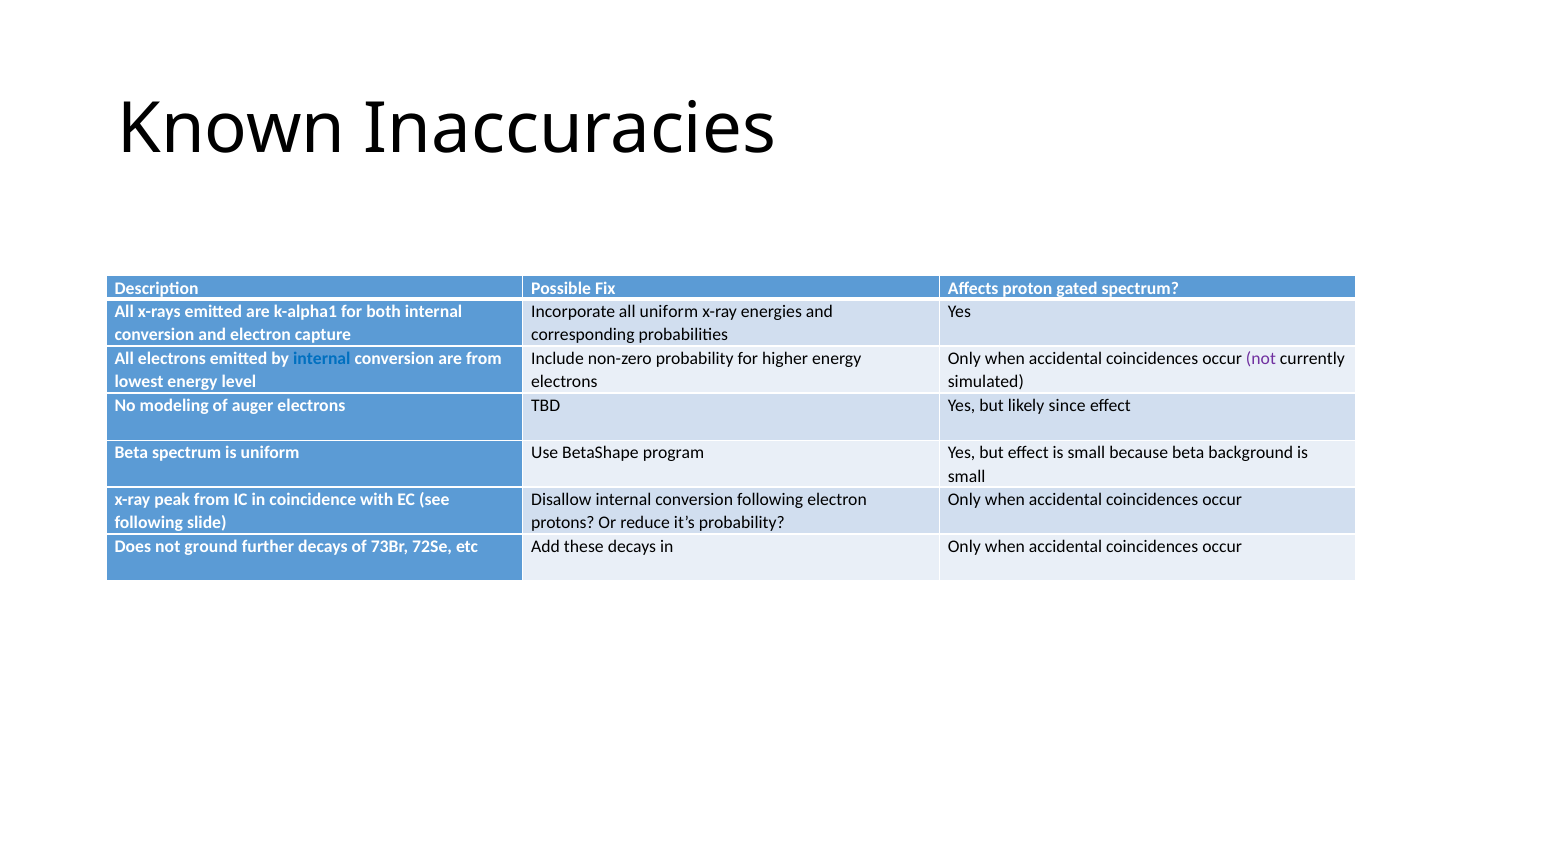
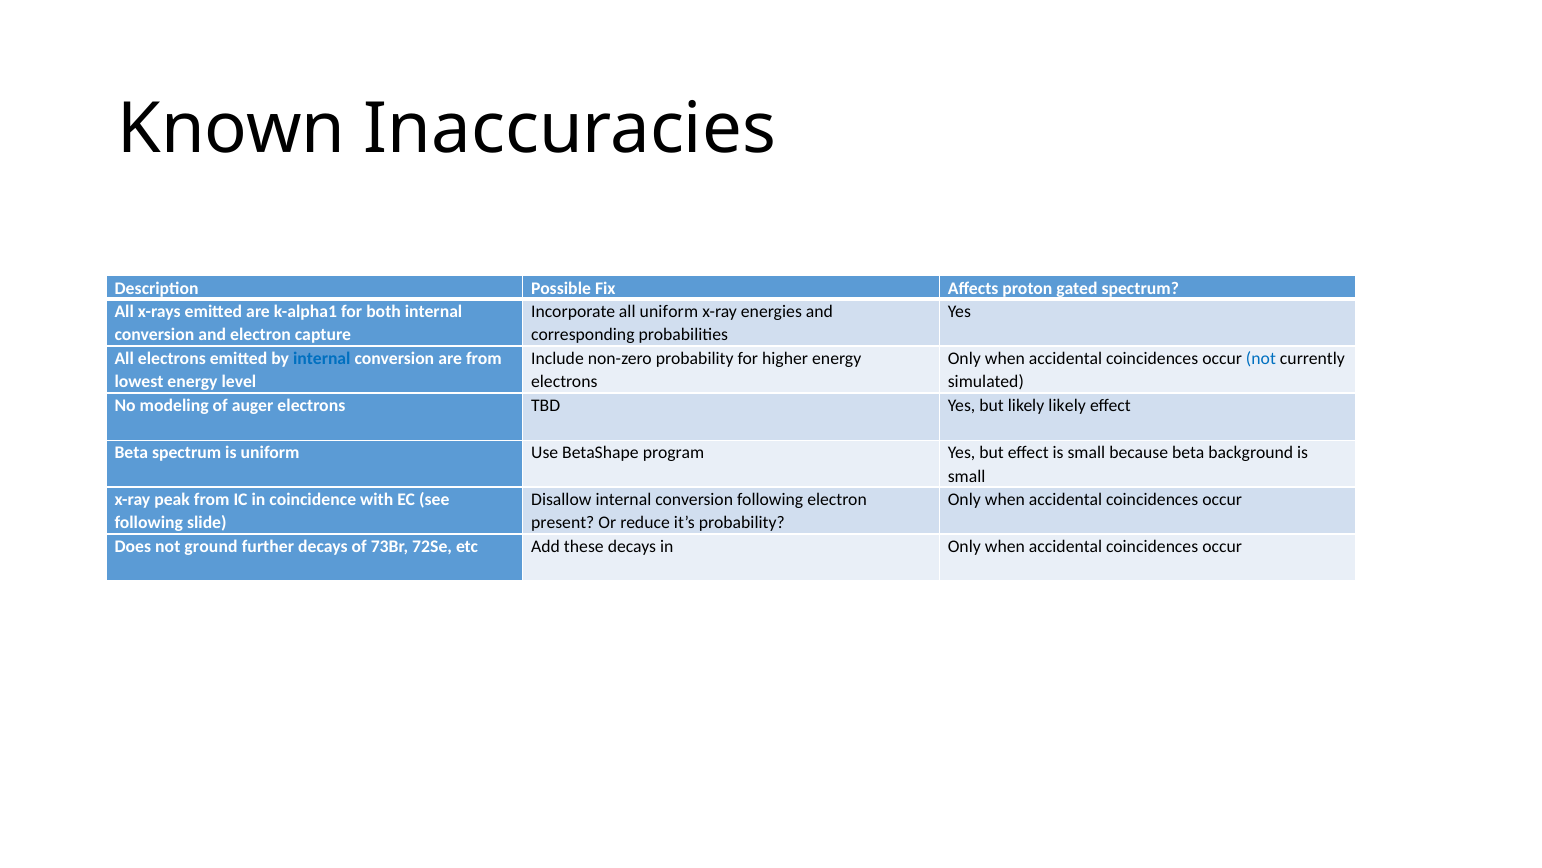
not colour: purple -> blue (1261, 359)
likely since: since -> likely (1067, 406)
protons: protons -> present (563, 523)
